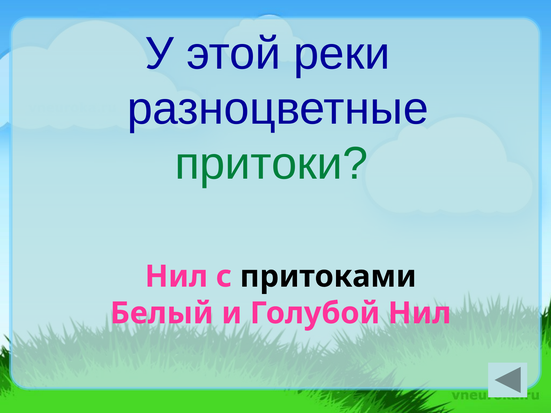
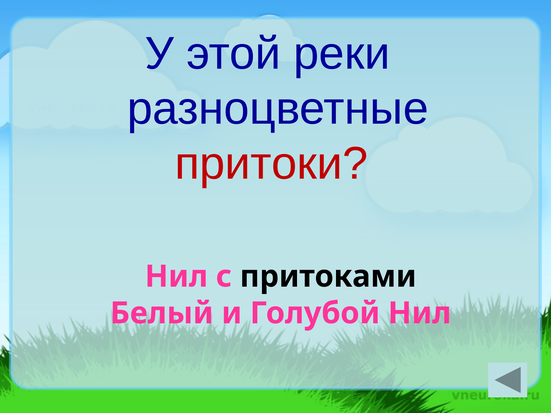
притоки colour: green -> red (271, 164)
